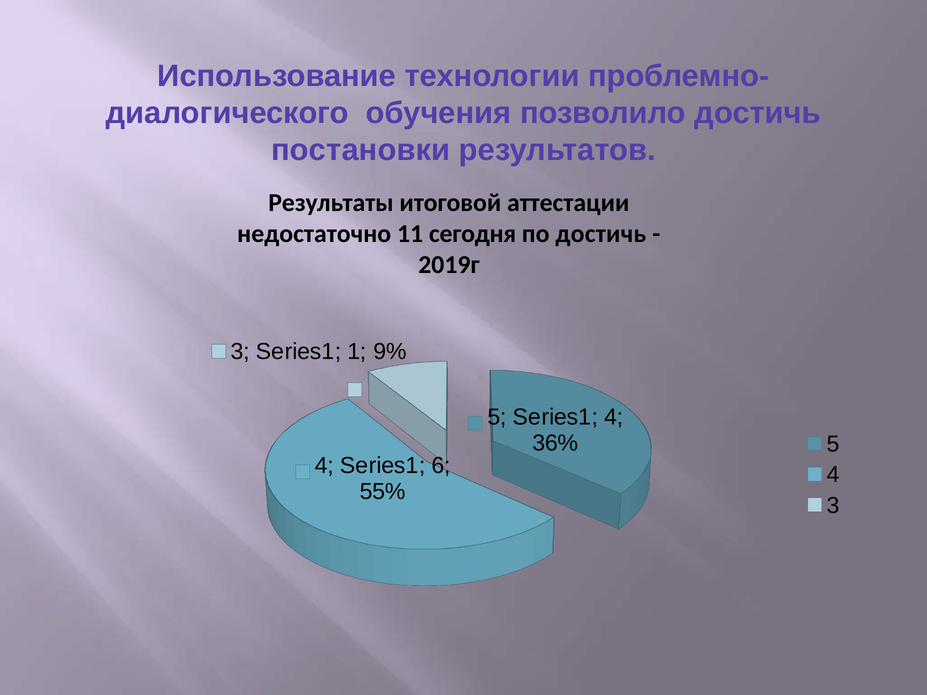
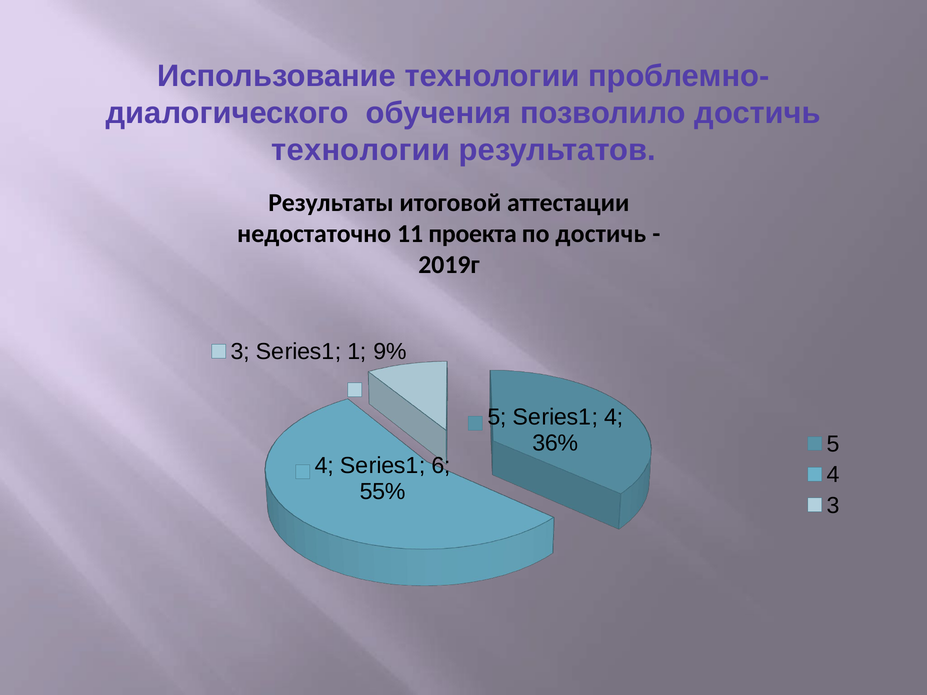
постановки: постановки -> технологии (361, 150)
сегодня: сегодня -> проекта (473, 234)
